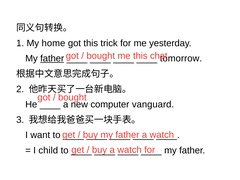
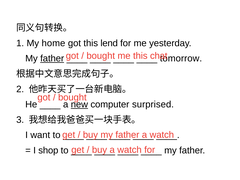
trick: trick -> lend (109, 43)
new underline: none -> present (79, 104)
vanguard: vanguard -> surprised (153, 104)
child: child -> shop (48, 150)
